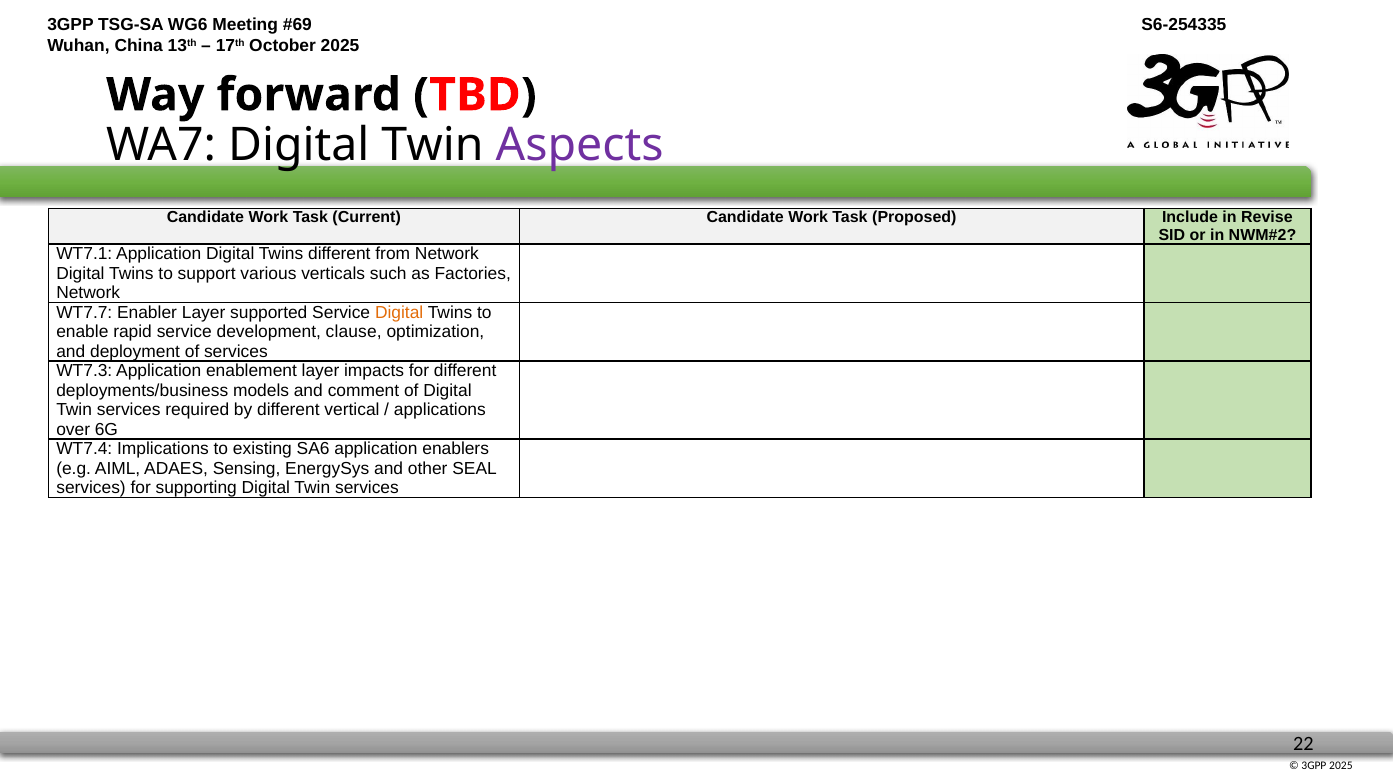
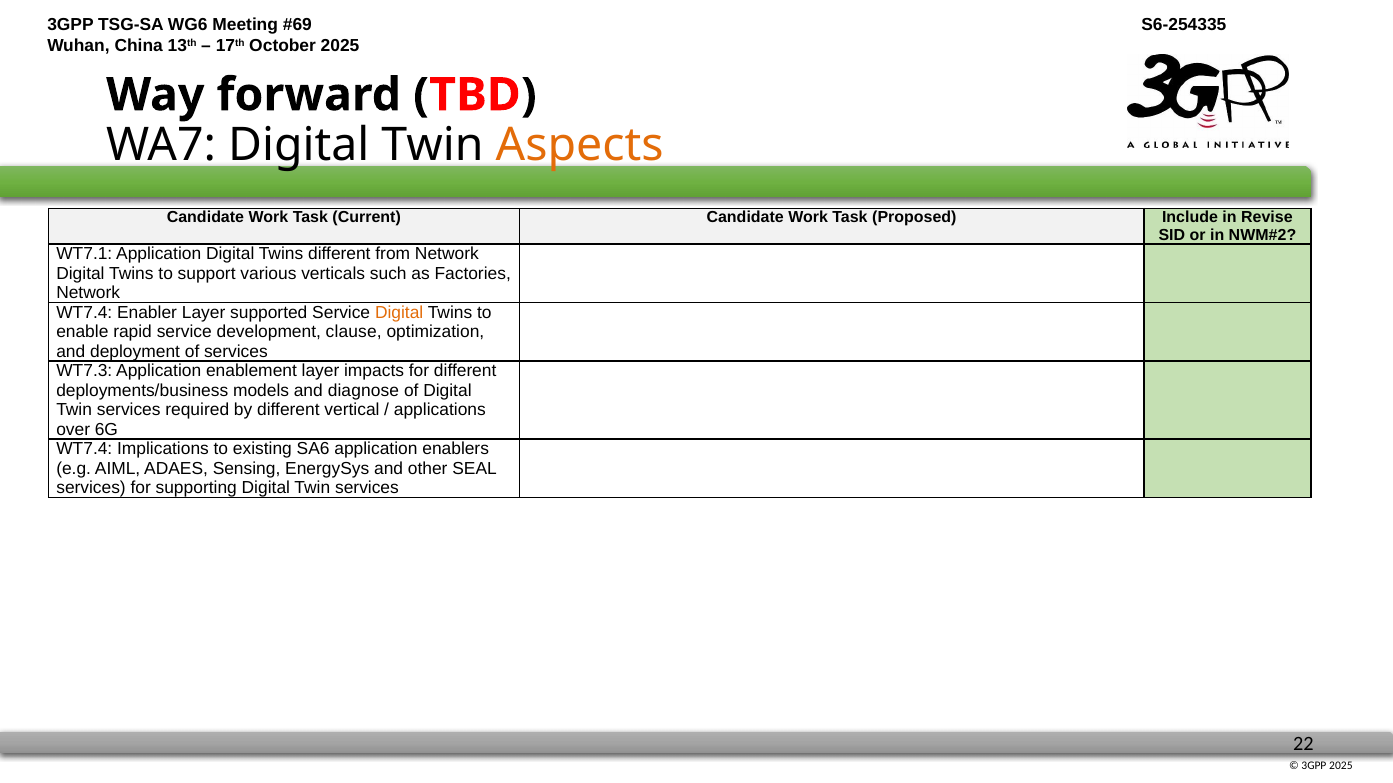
Aspects colour: purple -> orange (580, 145)
WT7.7: WT7.7 -> WT7.4 (84, 313)
comment: comment -> diagnose (363, 391)
